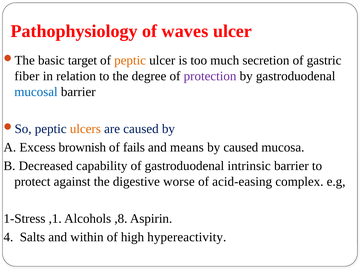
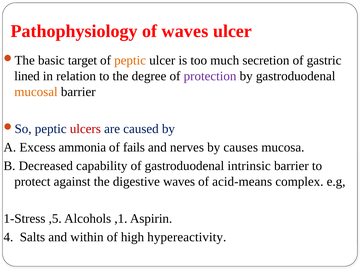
fiber: fiber -> lined (27, 76)
mucosal colour: blue -> orange (36, 92)
ulcers colour: orange -> red (85, 129)
brownish: brownish -> ammonia (82, 147)
means: means -> nerves (187, 147)
by caused: caused -> causes (241, 147)
digestive worse: worse -> waves (179, 182)
acid-easing: acid-easing -> acid-means (242, 182)
,1: ,1 -> ,5 (55, 219)
,8: ,8 -> ,1 (121, 219)
